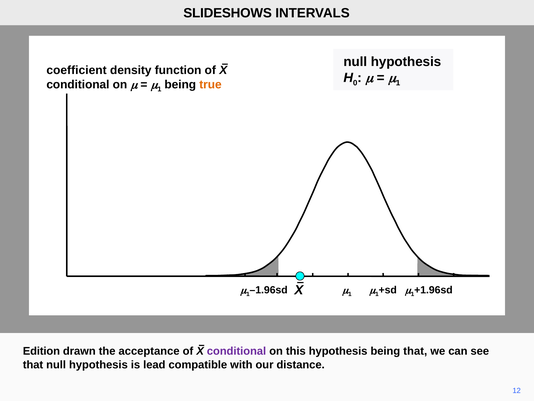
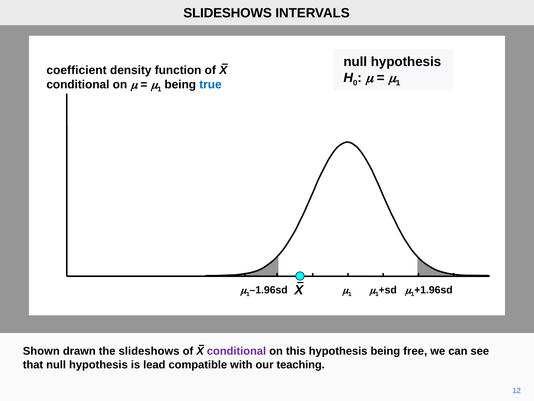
true colour: orange -> blue (210, 85)
Edition: Edition -> Shown (41, 351)
the acceptance: acceptance -> slideshows (149, 351)
being that: that -> free (415, 351)
distance: distance -> teaching (301, 364)
